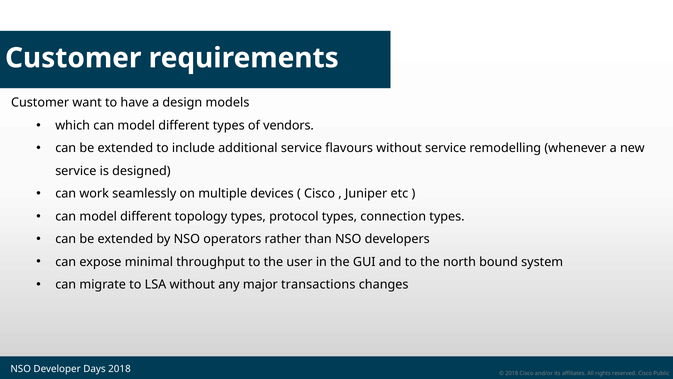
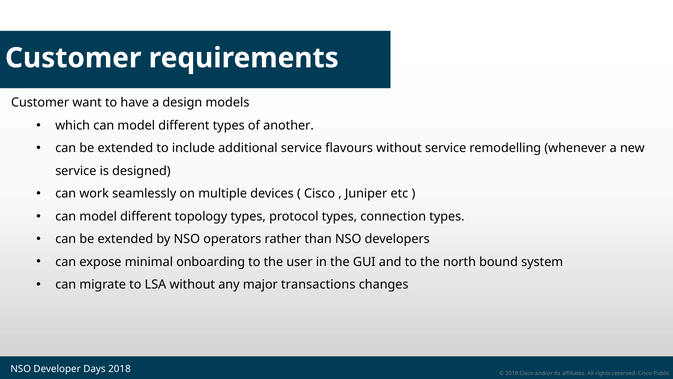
vendors: vendors -> another (289, 125)
throughput: throughput -> onboarding (211, 262)
